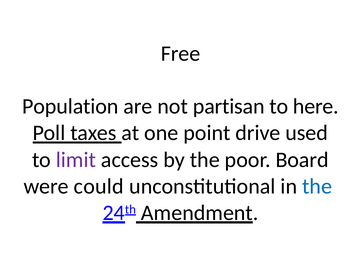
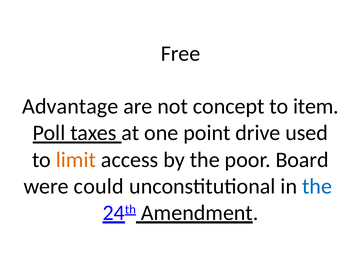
Population: Population -> Advantage (70, 106)
partisan: partisan -> concept (229, 106)
here: here -> item (316, 106)
limit colour: purple -> orange (76, 160)
